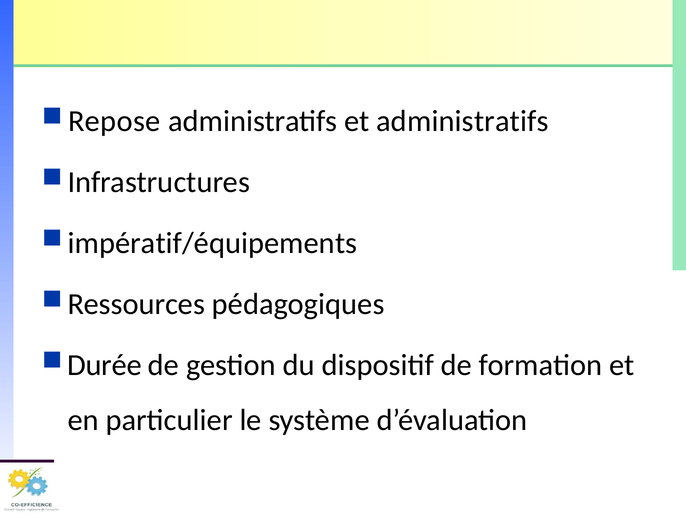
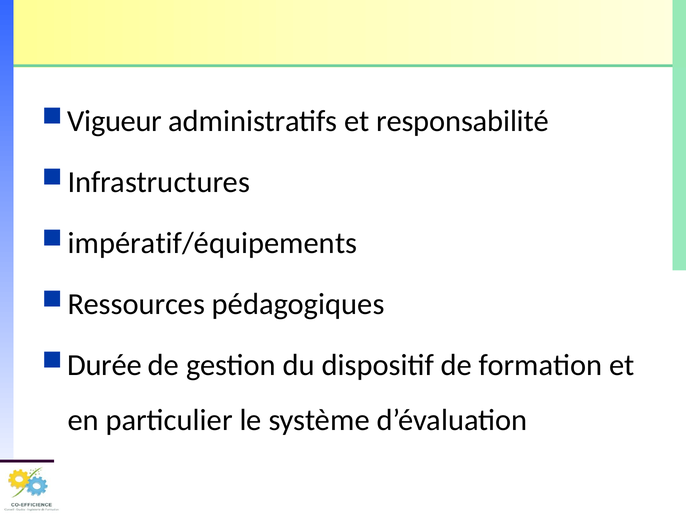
Repose: Repose -> Vigueur (115, 121)
et administratifs: administratifs -> responsabilité (463, 121)
